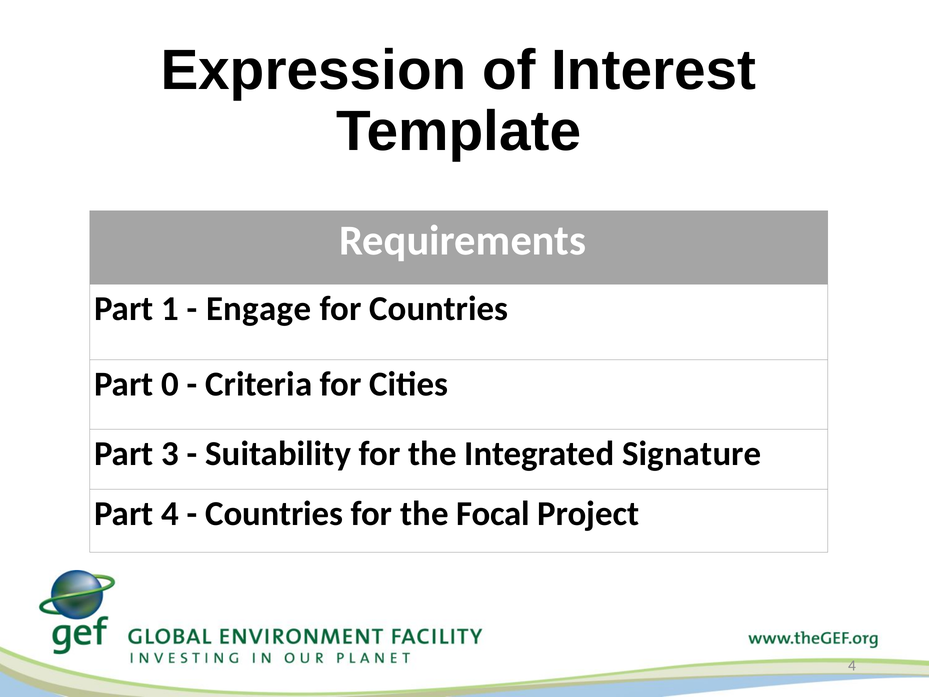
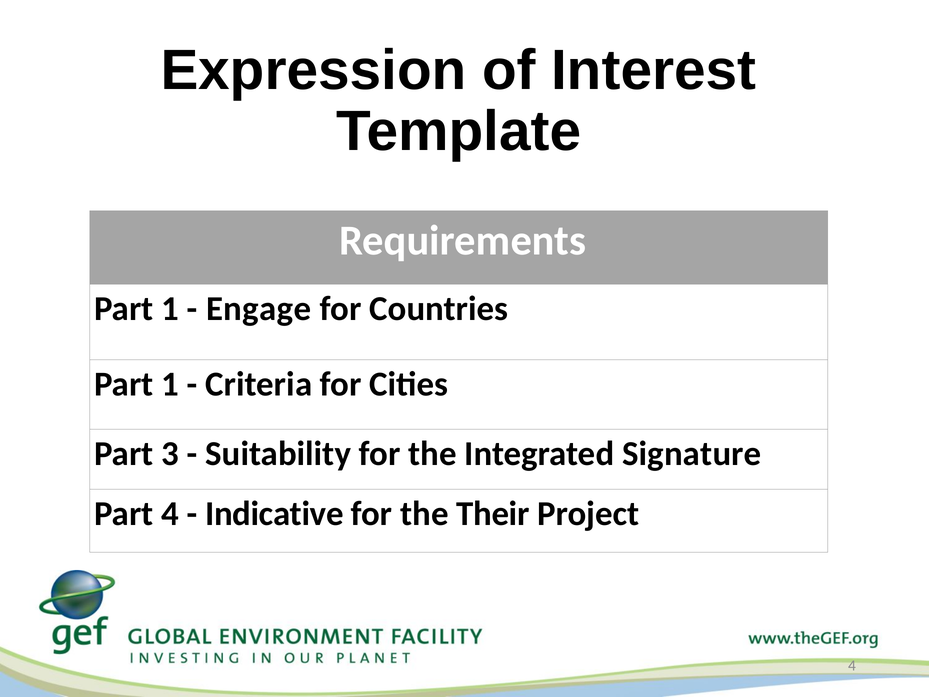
0: 0 -> 1 (170, 384)
Countries: Countries -> Indicative (274, 514)
Focal: Focal -> Their (493, 514)
